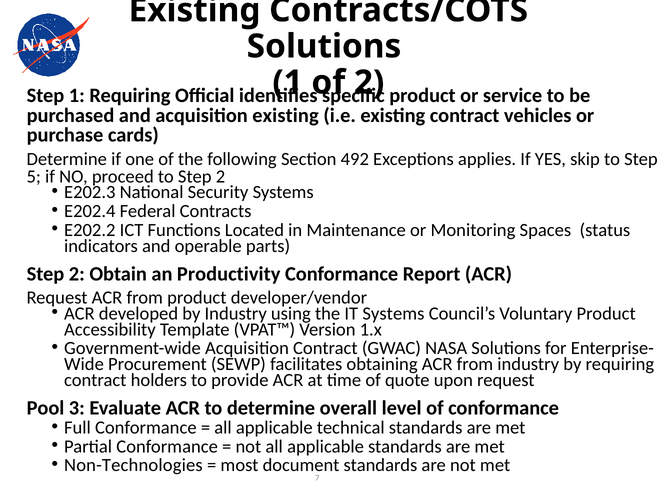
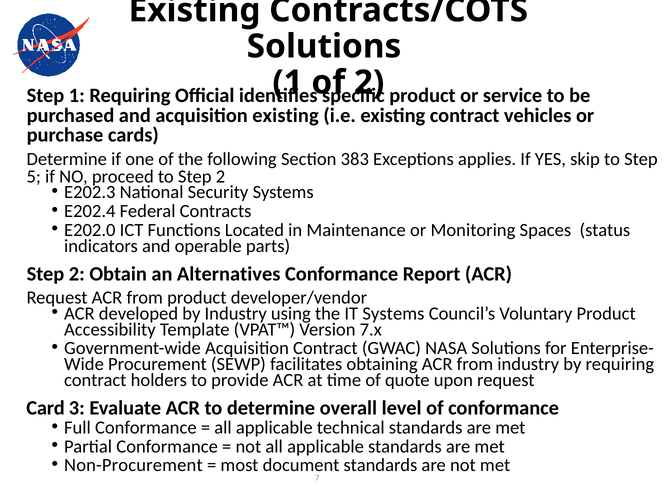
492: 492 -> 383 (355, 159)
E202.2: E202.2 -> E202.0 (90, 230)
Productivity: Productivity -> Alternatives (229, 274)
1.x: 1.x -> 7.x (371, 329)
Pool: Pool -> Card (46, 408)
Non-Technologies: Non-Technologies -> Non-Procurement (133, 465)
